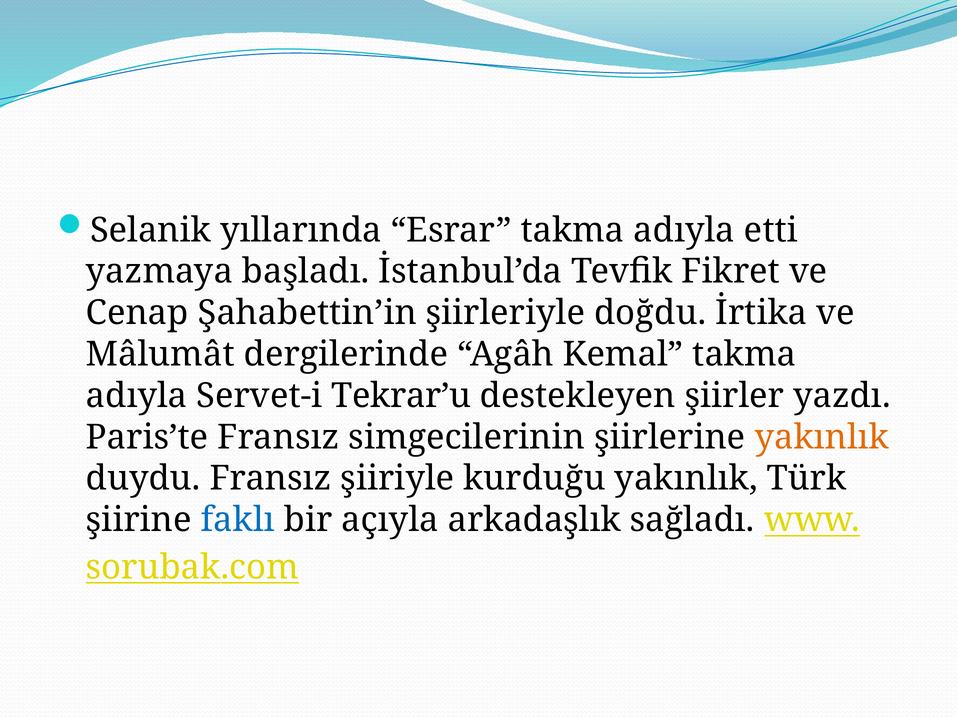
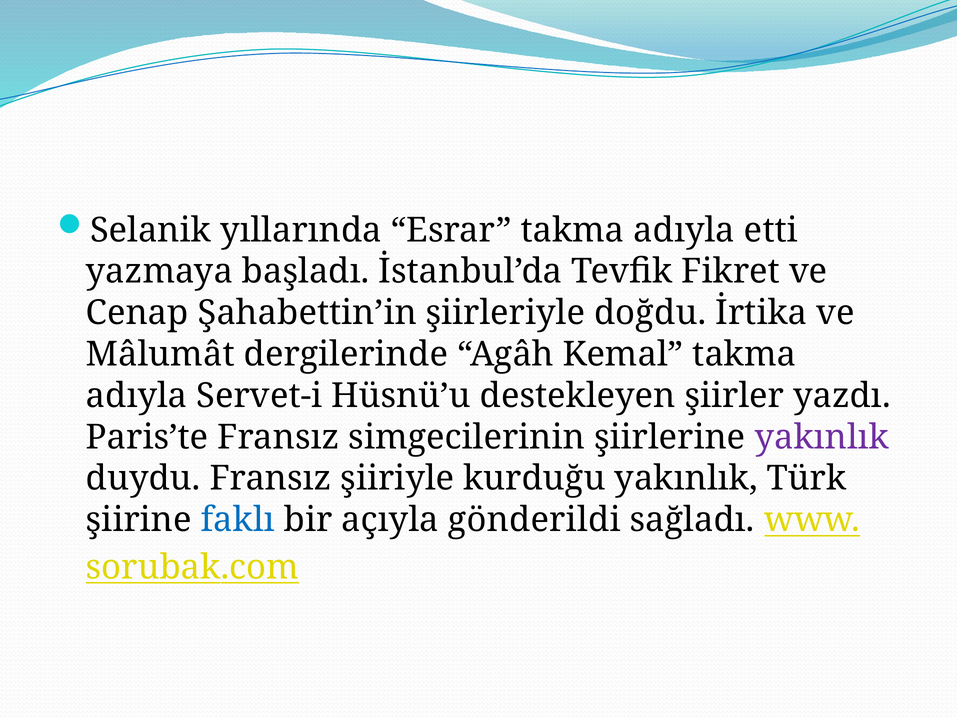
Tekrar’u: Tekrar’u -> Hüsnü’u (401, 396)
yakınlık colour: orange -> purple (822, 438)
arkadaşlık: arkadaşlık -> gönderildi (534, 521)
